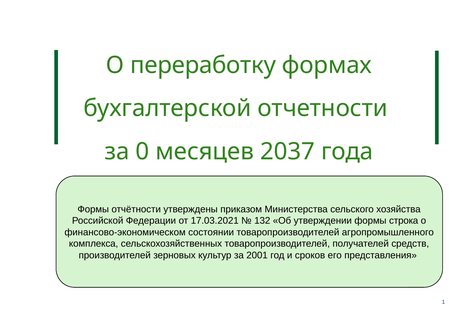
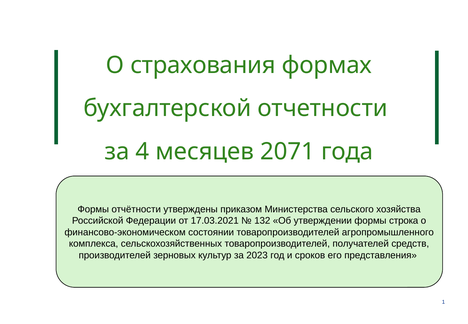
переработку: переработку -> страхования (203, 65)
0: 0 -> 4 (142, 151)
2037: 2037 -> 2071 (288, 151)
2001: 2001 -> 2023 (257, 255)
